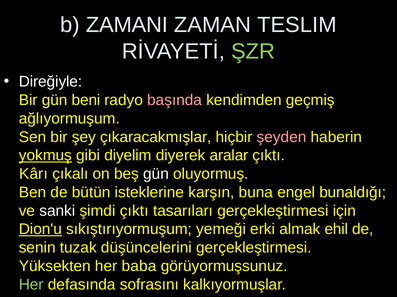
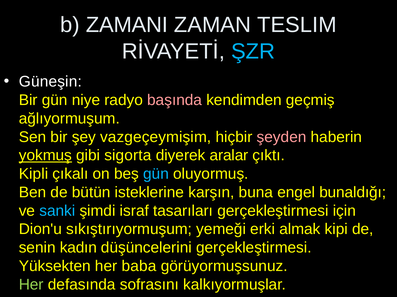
ŞZR colour: light green -> light blue (253, 51)
Direğiyle: Direğiyle -> Güneşin (50, 82)
beni: beni -> niye (86, 100)
çıkaracakmışlar: çıkaracakmışlar -> vazgeçeymişim (156, 137)
diyelim: diyelim -> sigorta (128, 156)
Kârı: Kârı -> Kipli (33, 174)
gün colour: white -> light blue (156, 174)
sanki colour: white -> light blue (57, 211)
şimdi çıktı: çıktı -> israf (134, 211)
Dion'u underline: present -> none (40, 230)
ehil: ehil -> kipi (336, 230)
tuzak: tuzak -> kadın (78, 248)
